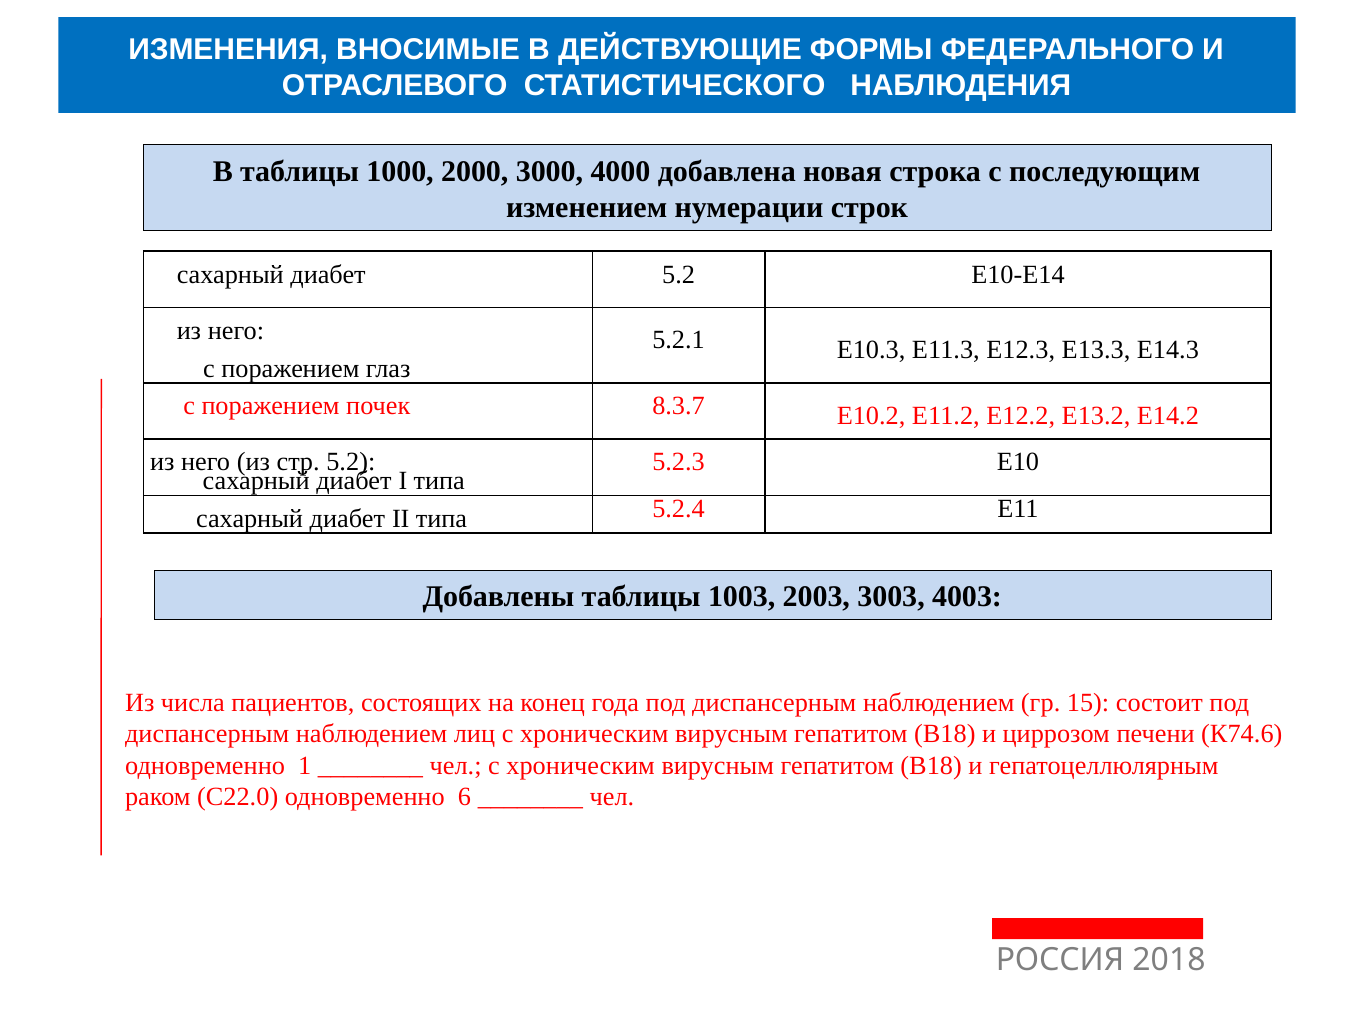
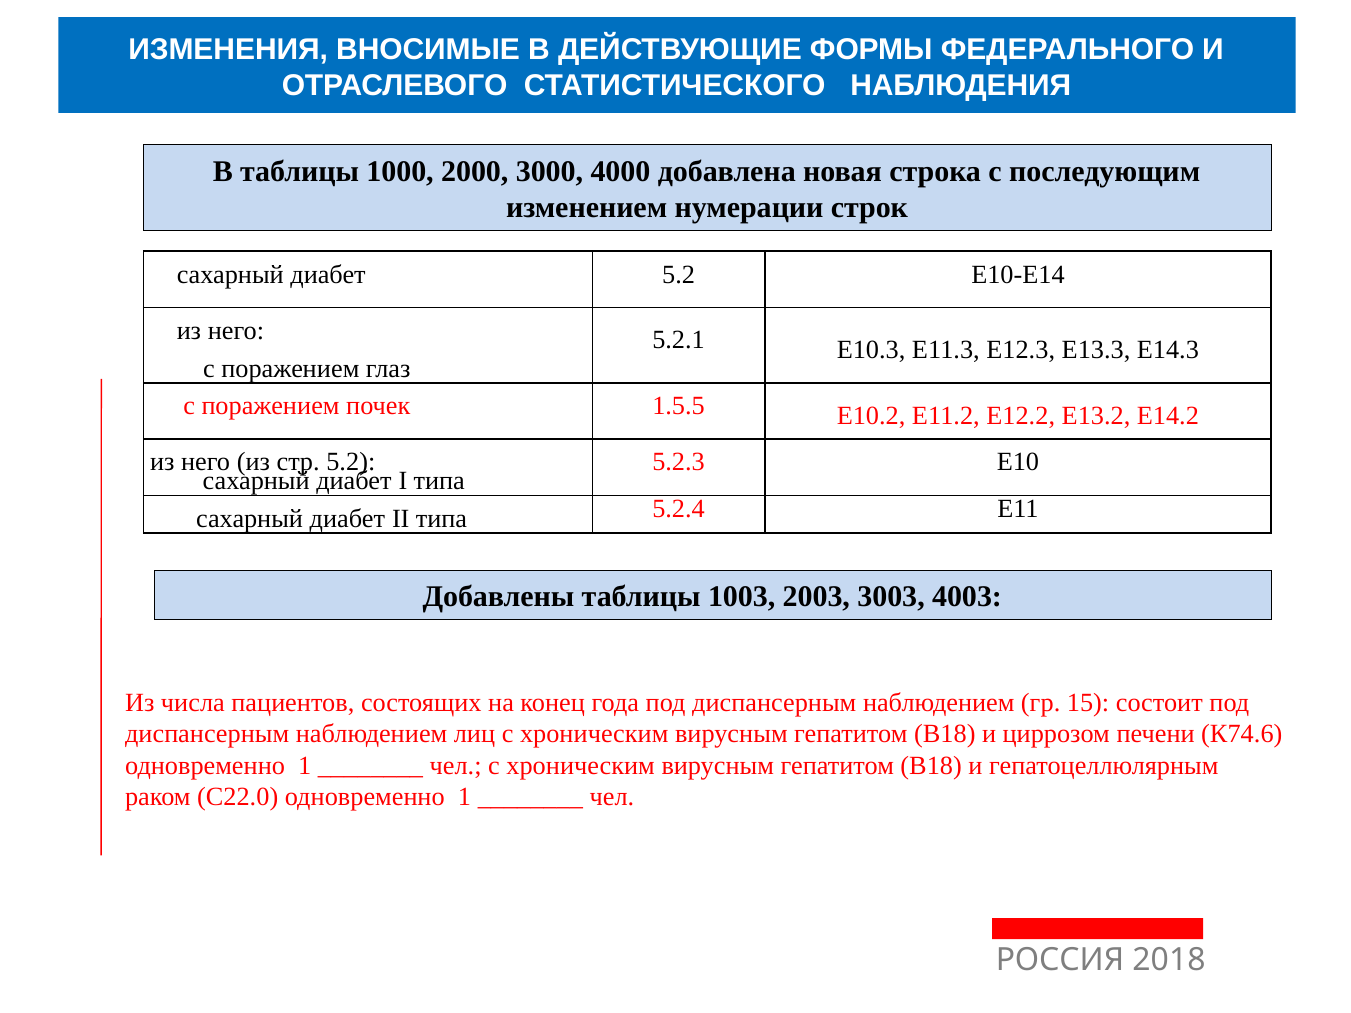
8.3.7: 8.3.7 -> 1.5.5 (679, 406)
С22.0 одновременно 6: 6 -> 1 (465, 797)
